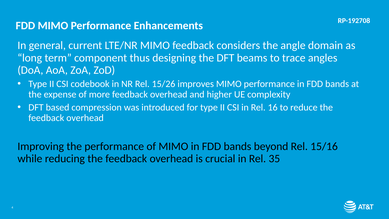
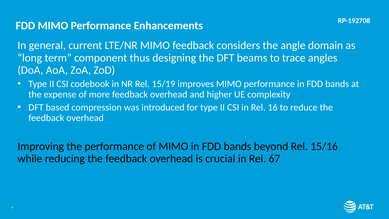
15/26: 15/26 -> 15/19 (164, 84)
35: 35 -> 67 (274, 159)
